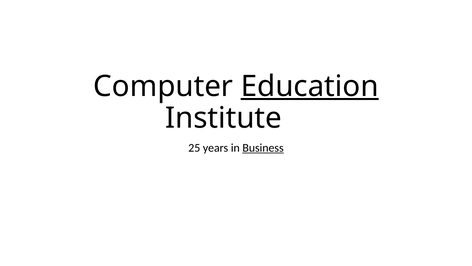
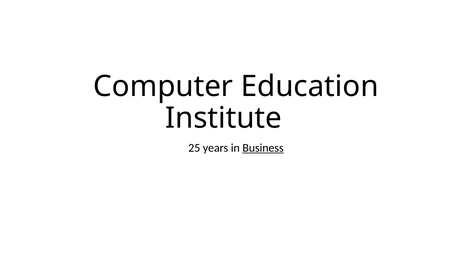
Education underline: present -> none (310, 86)
